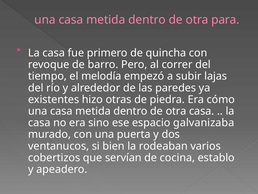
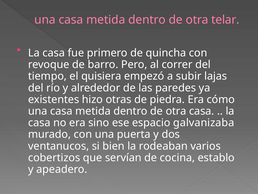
para: para -> telar (225, 20)
melodía: melodía -> quisiera (101, 76)
